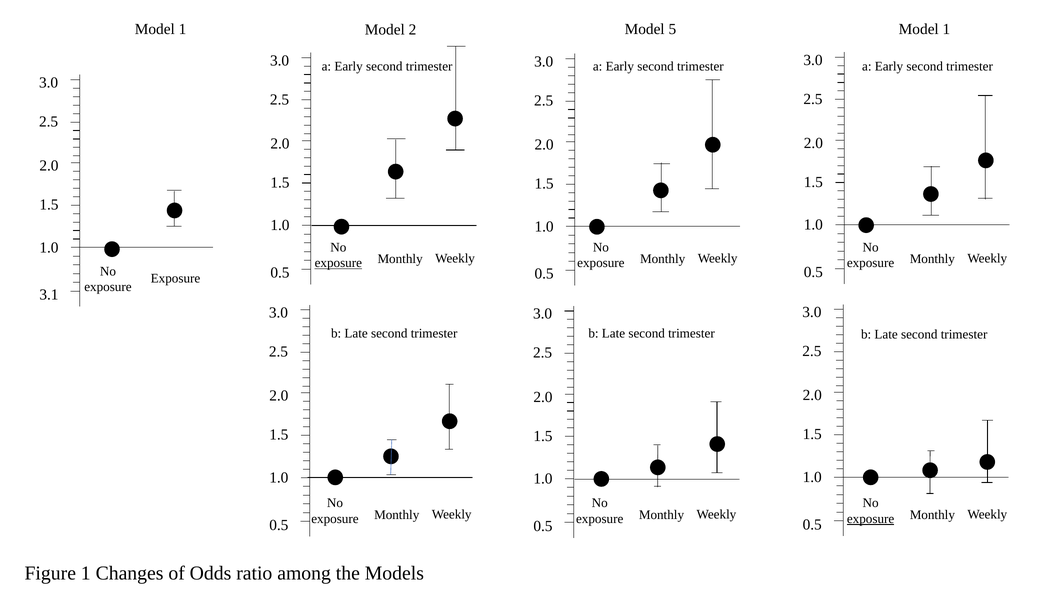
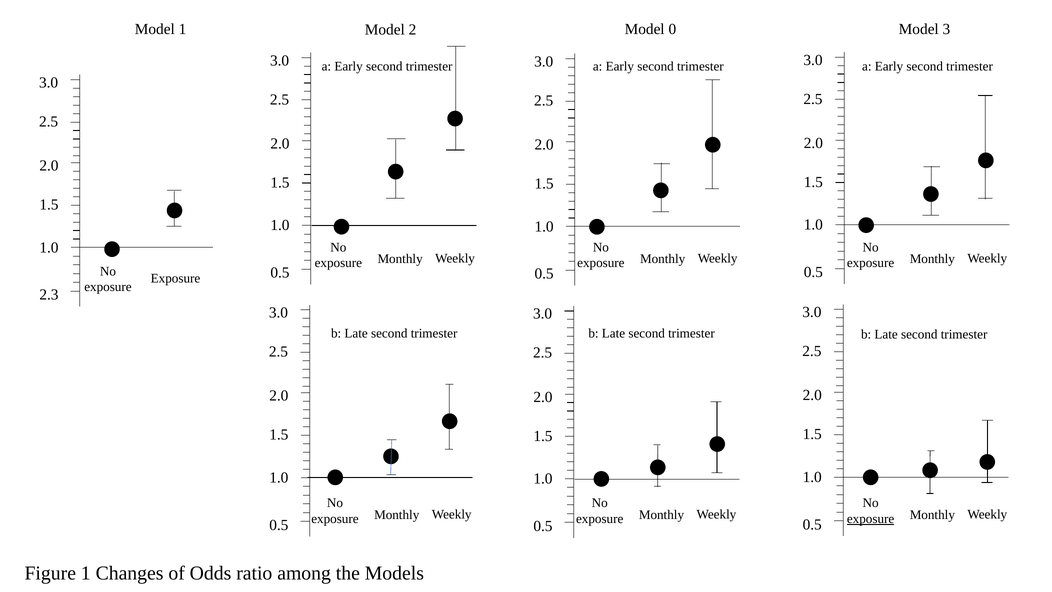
5: 5 -> 0 (672, 29)
1: 1 -> 3 (946, 29)
exposure underline: present -> none (338, 263)
3.1: 3.1 -> 2.3 (49, 295)
